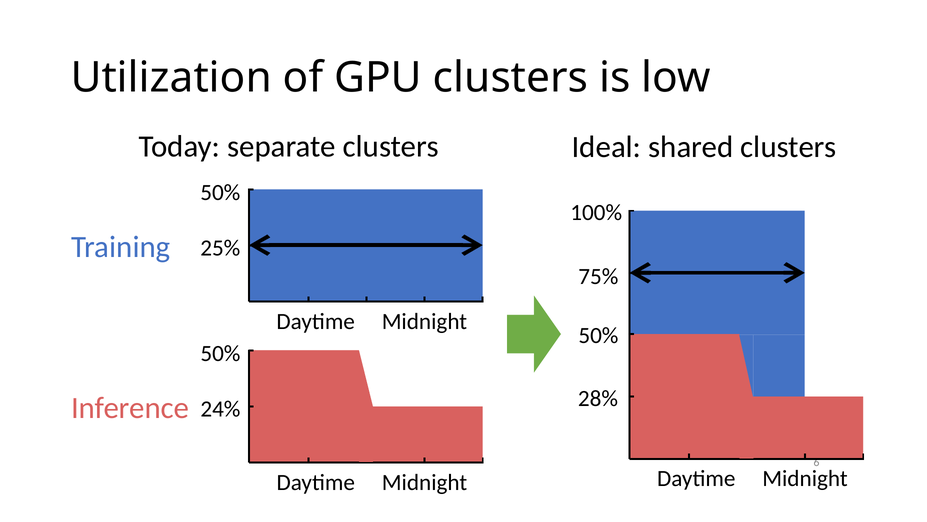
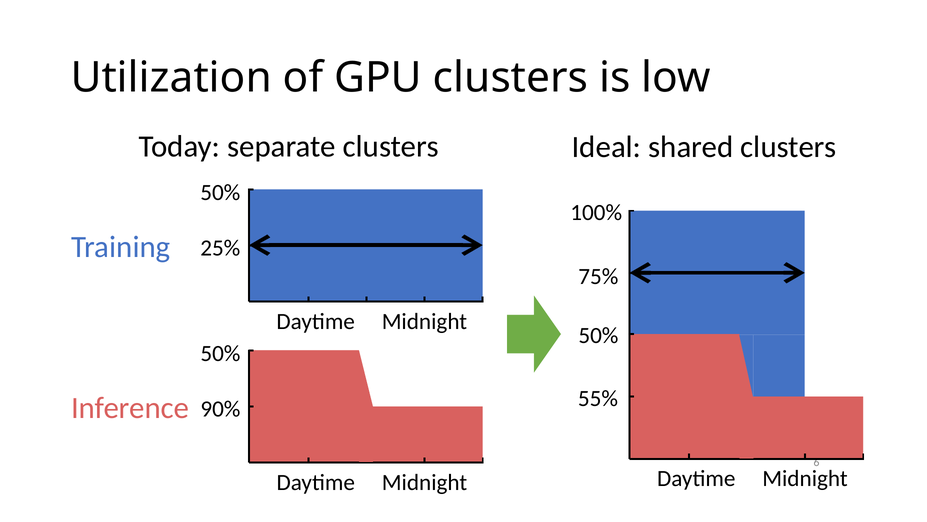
28%: 28% -> 55% (598, 398)
24%: 24% -> 90% (220, 409)
